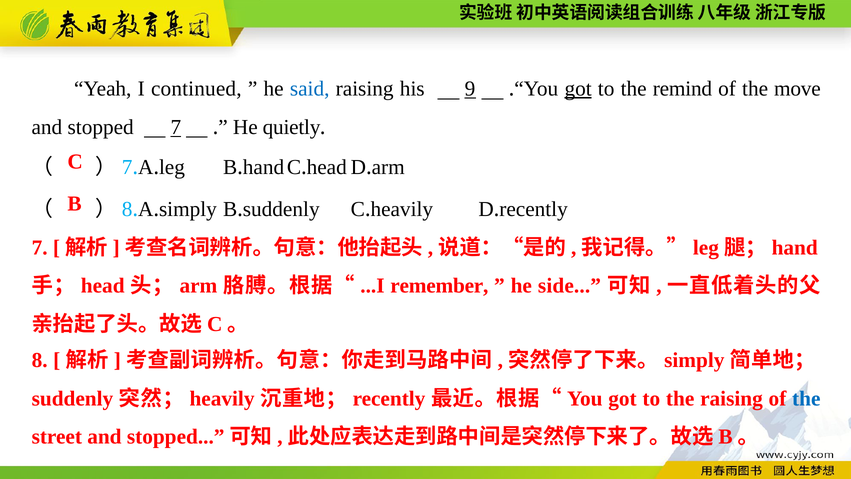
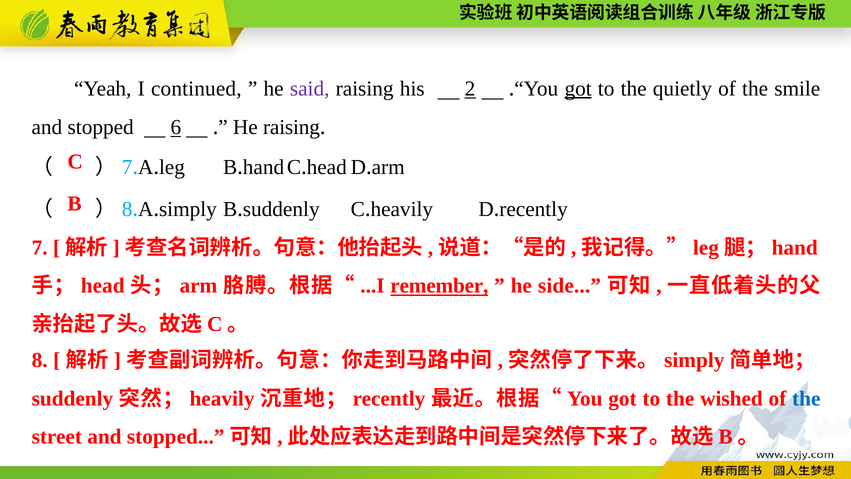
said colour: blue -> purple (310, 89)
9: 9 -> 2 (470, 89)
remind: remind -> quietly (682, 89)
move: move -> smile (797, 89)
stopped 7: 7 -> 6 (176, 127)
He quietly: quietly -> raising (292, 127)
remember underline: none -> present (439, 286)
the raising: raising -> wished (731, 398)
